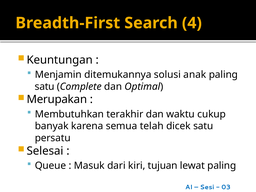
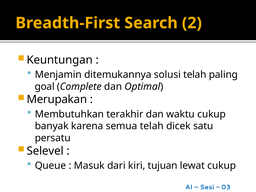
4: 4 -> 2 (192, 23)
solusi anak: anak -> telah (195, 75)
satu: satu -> goal (45, 87)
Selesai: Selesai -> Selevel (45, 151)
lewat paling: paling -> cukup (222, 166)
